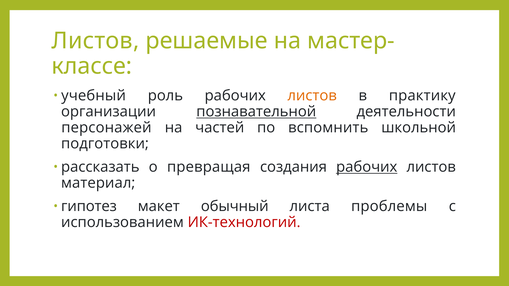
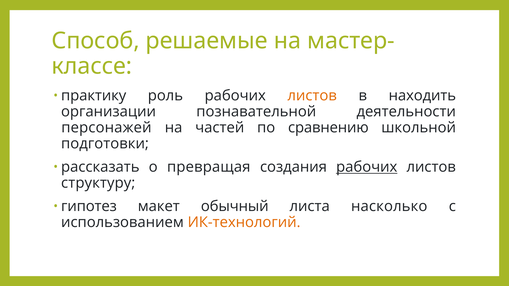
Листов: Листов -> Способ (96, 41)
учебный: учебный -> практику (94, 96)
практику: практику -> находить (422, 96)
познавательной underline: present -> none (256, 112)
вспомнить: вспомнить -> сравнению (328, 128)
материал: материал -> структуру (98, 183)
проблемы: проблемы -> насколько (389, 207)
ИК-технологий colour: red -> orange (244, 223)
